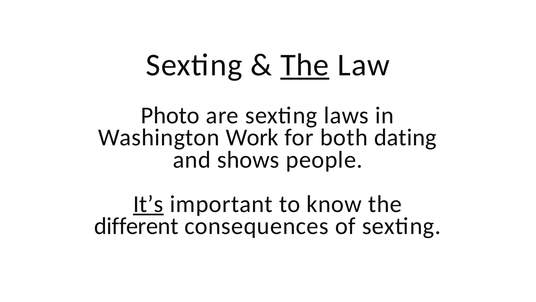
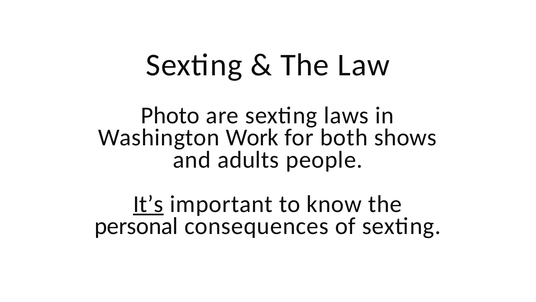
The underline: present -> none (305, 65)
dating: dating -> shows (405, 137)
shows: shows -> adults (248, 160)
different: different -> personal (136, 226)
